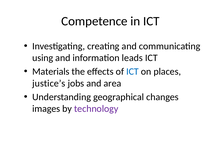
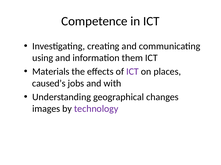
leads: leads -> them (132, 58)
ICT colour: blue -> purple (133, 72)
justice’s: justice’s -> caused’s (49, 84)
area: area -> with (112, 84)
